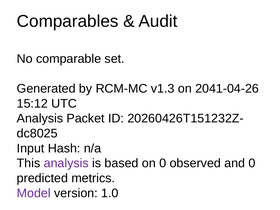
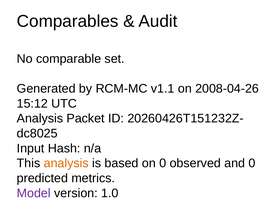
v1.3: v1.3 -> v1.1 (163, 89)
2041-04-26: 2041-04-26 -> 2008-04-26 (227, 89)
analysis colour: purple -> orange (66, 163)
